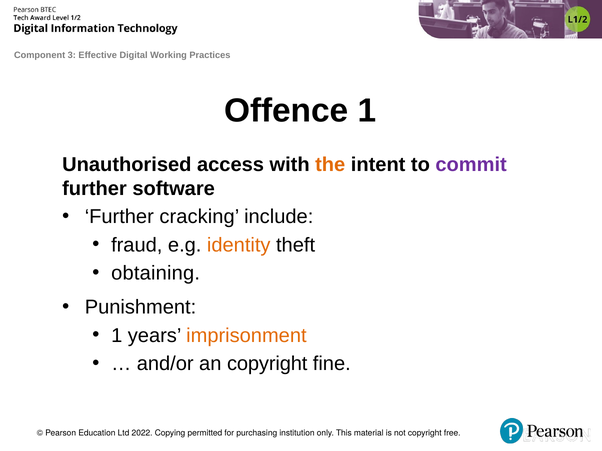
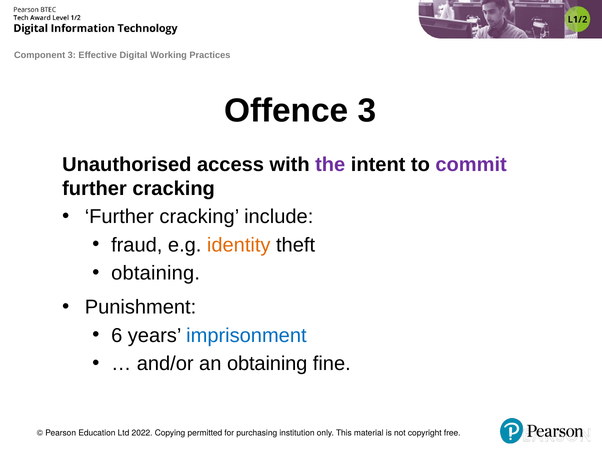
Offence 1: 1 -> 3 (367, 111)
the colour: orange -> purple (330, 165)
software: software -> cracking (174, 189)
1: 1 -> 6 (117, 336)
imprisonment colour: orange -> blue (246, 336)
an copyright: copyright -> obtaining (267, 364)
